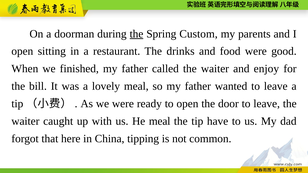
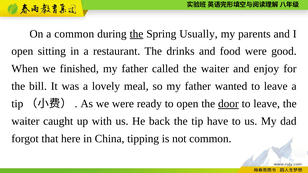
a doorman: doorman -> common (74, 34)
Custom: Custom -> Usually (199, 34)
door underline: none -> present (228, 104)
He meal: meal -> back (160, 121)
